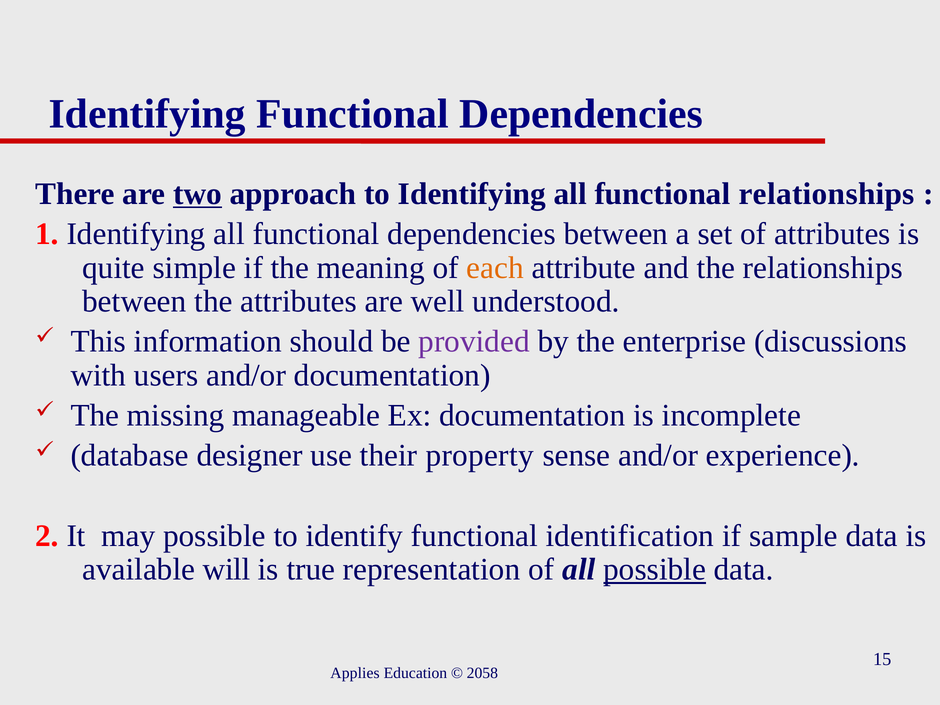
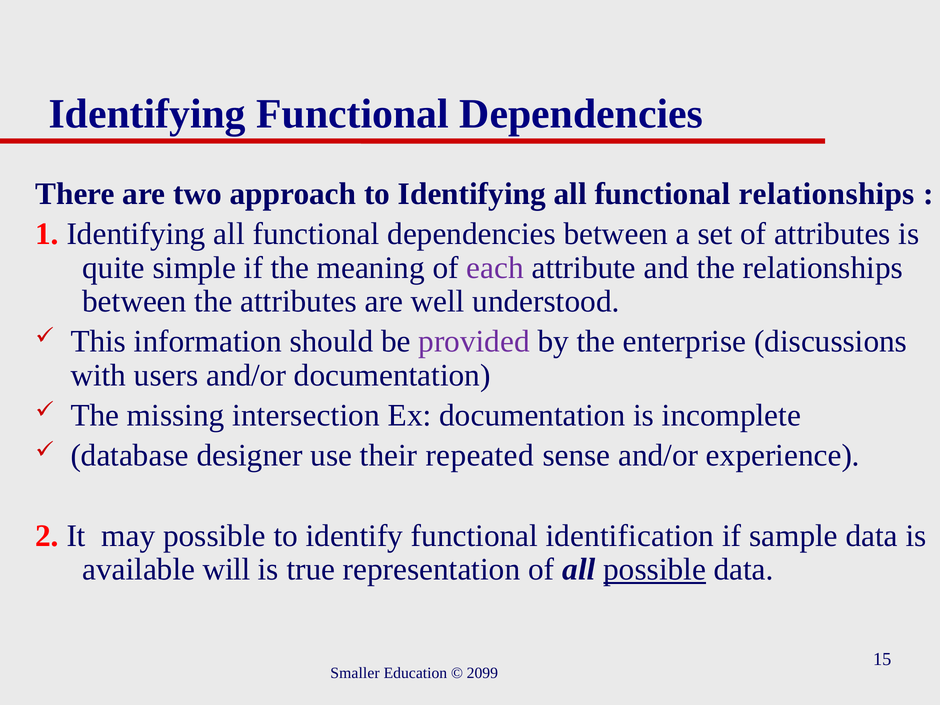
two underline: present -> none (198, 194)
each colour: orange -> purple (495, 268)
manageable: manageable -> intersection (306, 416)
property: property -> repeated (480, 456)
Applies: Applies -> Smaller (355, 673)
2058: 2058 -> 2099 (482, 673)
